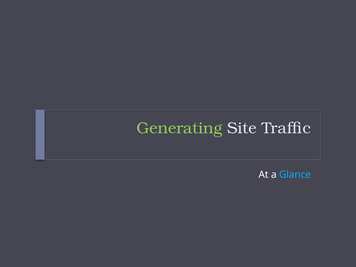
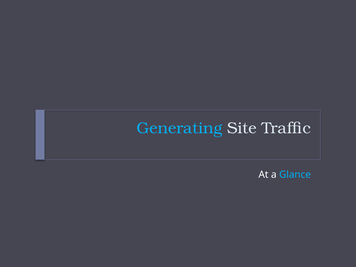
Generating colour: light green -> light blue (179, 128)
